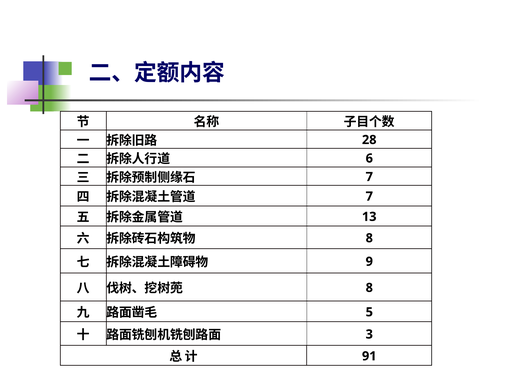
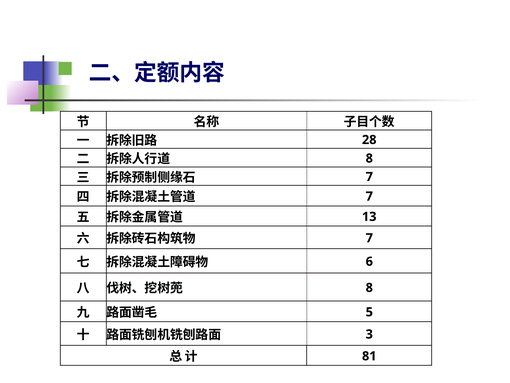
6: 6 -> 8 (369, 158)
8: 8 -> 7 (369, 238)
9: 9 -> 6 (369, 261)
91: 91 -> 81 (369, 356)
